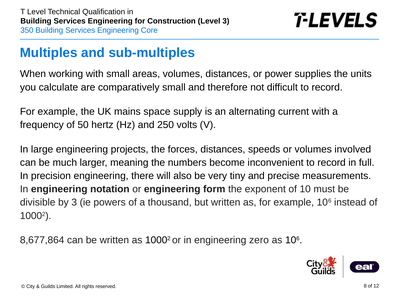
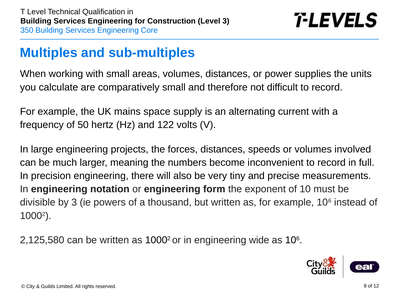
250: 250 -> 122 (166, 125)
8,677,864: 8,677,864 -> 2,125,580 (42, 240)
zero: zero -> wide (259, 240)
